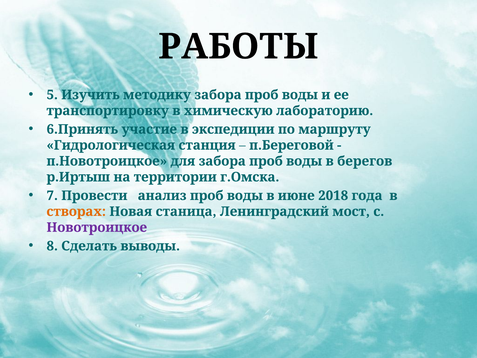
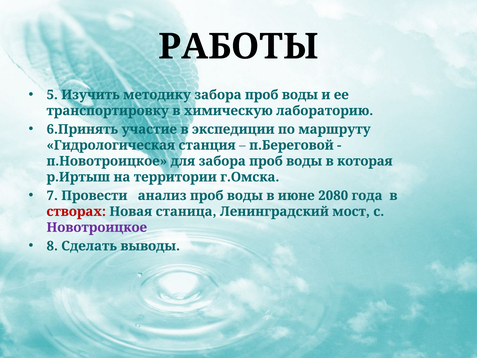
берегов: берегов -> которая (365, 161)
2018: 2018 -> 2080 (333, 195)
створах colour: orange -> red (76, 211)
